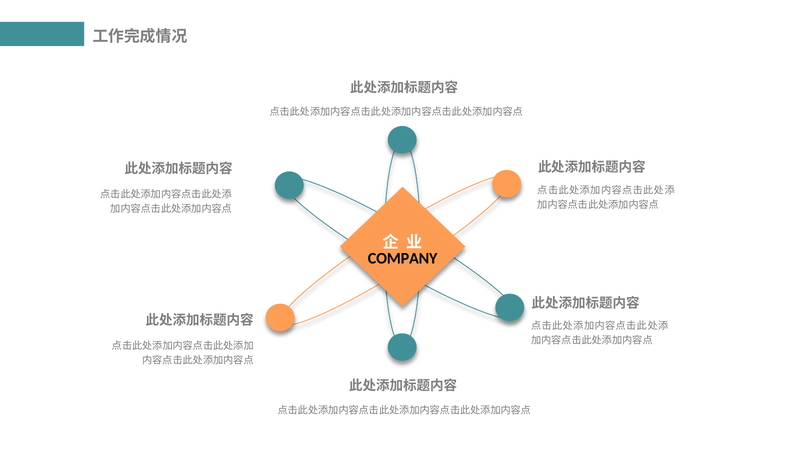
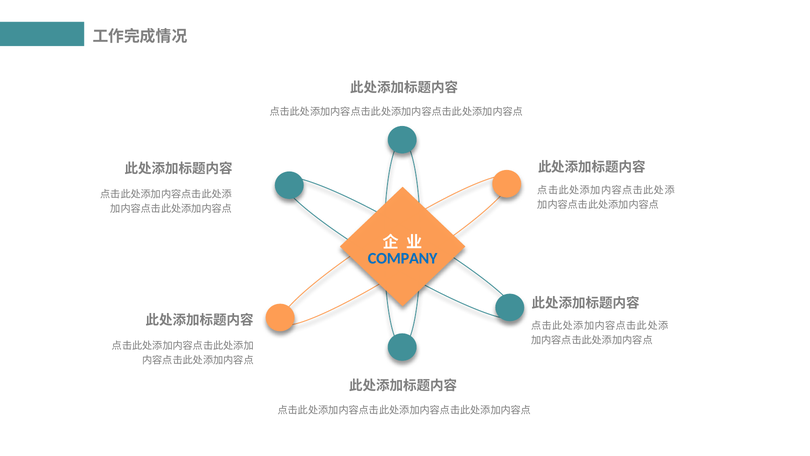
COMPANY colour: black -> blue (403, 258)
